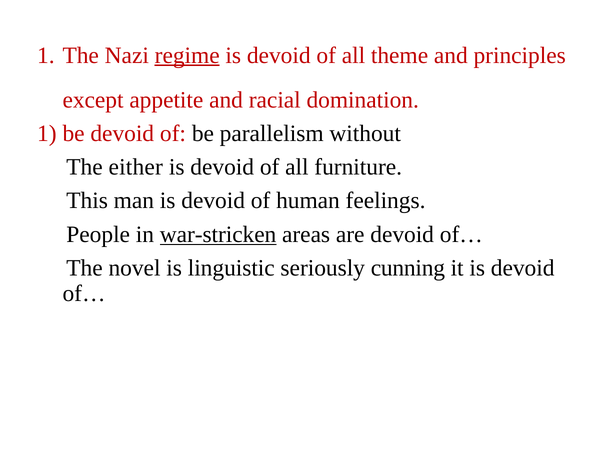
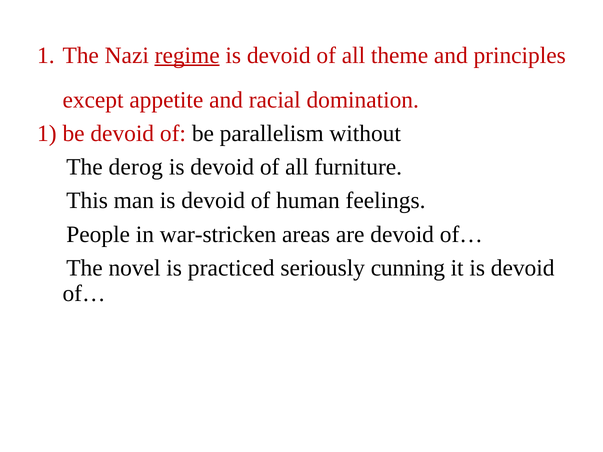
either: either -> derog (136, 167)
war-stricken underline: present -> none (218, 235)
linguistic: linguistic -> practiced (231, 268)
